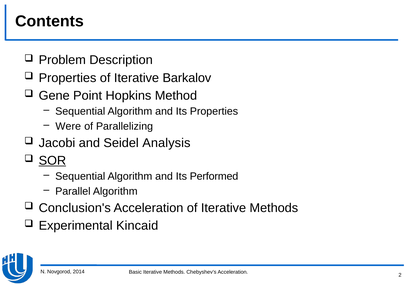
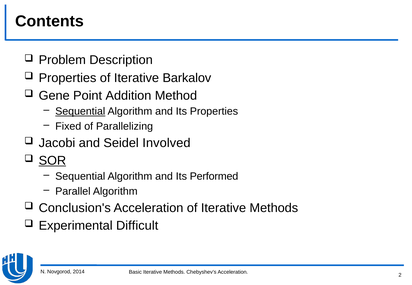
Hopkins: Hopkins -> Addition (128, 96)
Sequential underline: none -> present (80, 112)
Were: Were -> Fixed (68, 126)
Analysis: Analysis -> Involved (166, 143)
Kincaid: Kincaid -> Difficult (137, 226)
